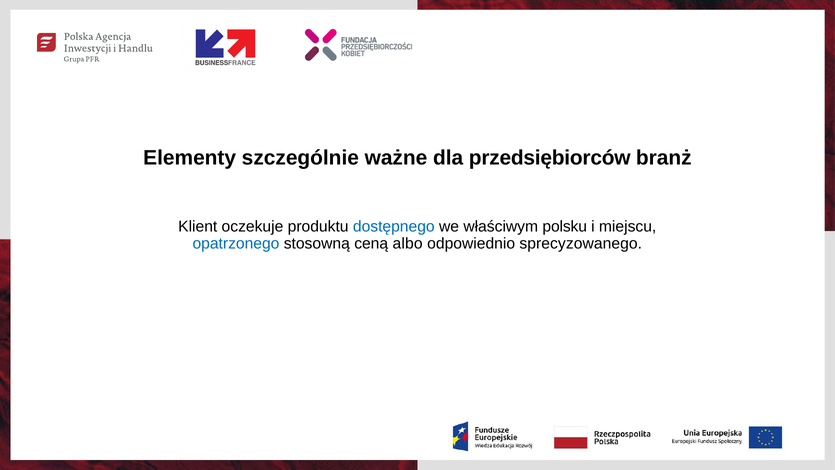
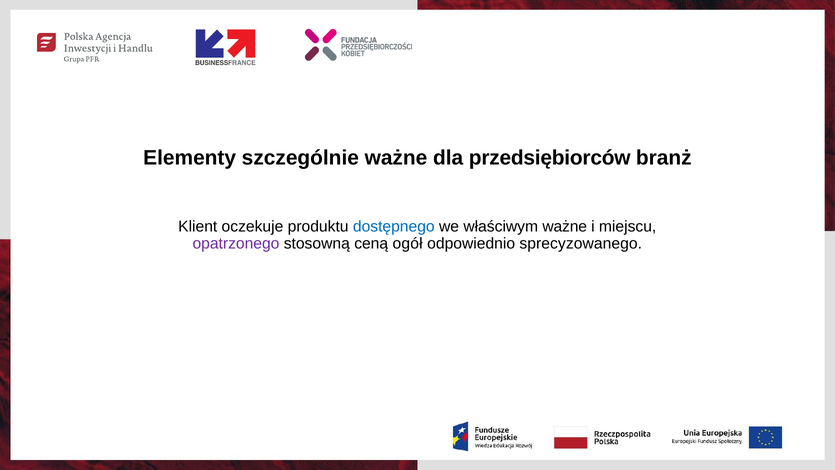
właściwym polsku: polsku -> ważne (565, 226)
opatrzonego colour: blue -> purple (236, 243)
albo: albo -> ogół (408, 243)
